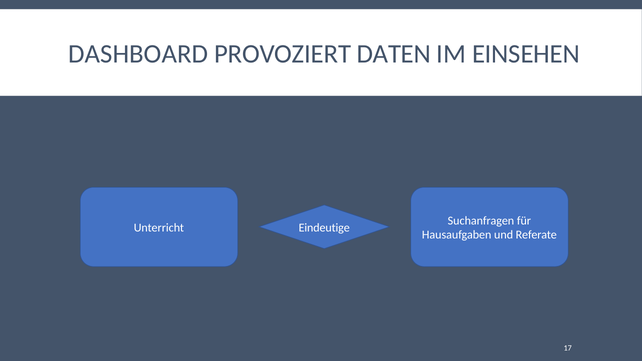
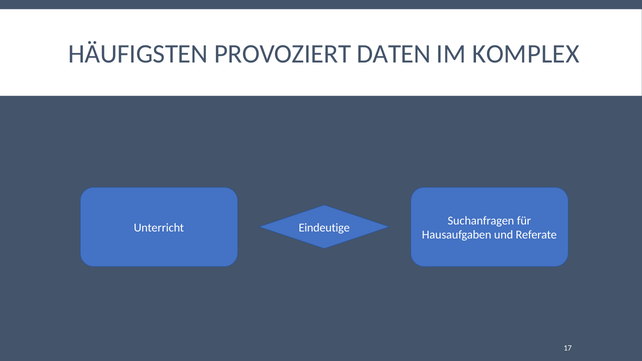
DASHBOARD: DASHBOARD -> HÄUFIGSTEN (138, 54)
EINSEHEN: EINSEHEN -> KOMPLEX (526, 54)
